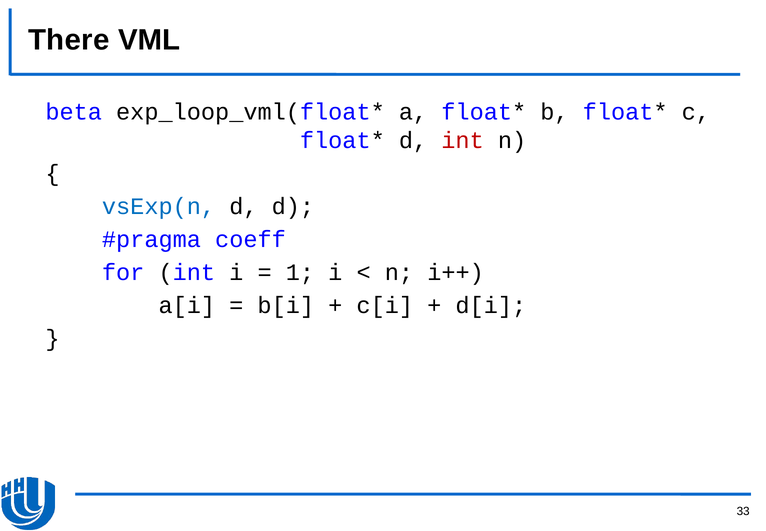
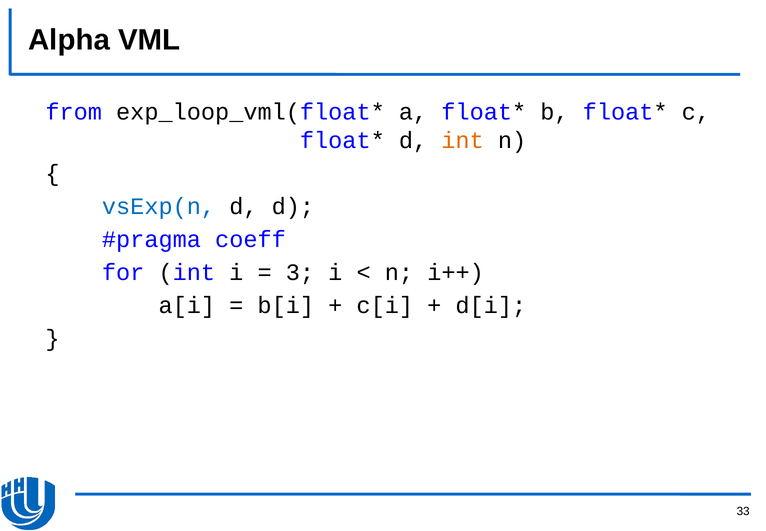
There: There -> Alpha (69, 40)
beta: beta -> from (74, 112)
int colour: red -> orange (463, 140)
1: 1 -> 3 (300, 272)
